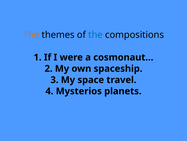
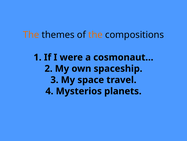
the colour: blue -> orange (95, 35)
